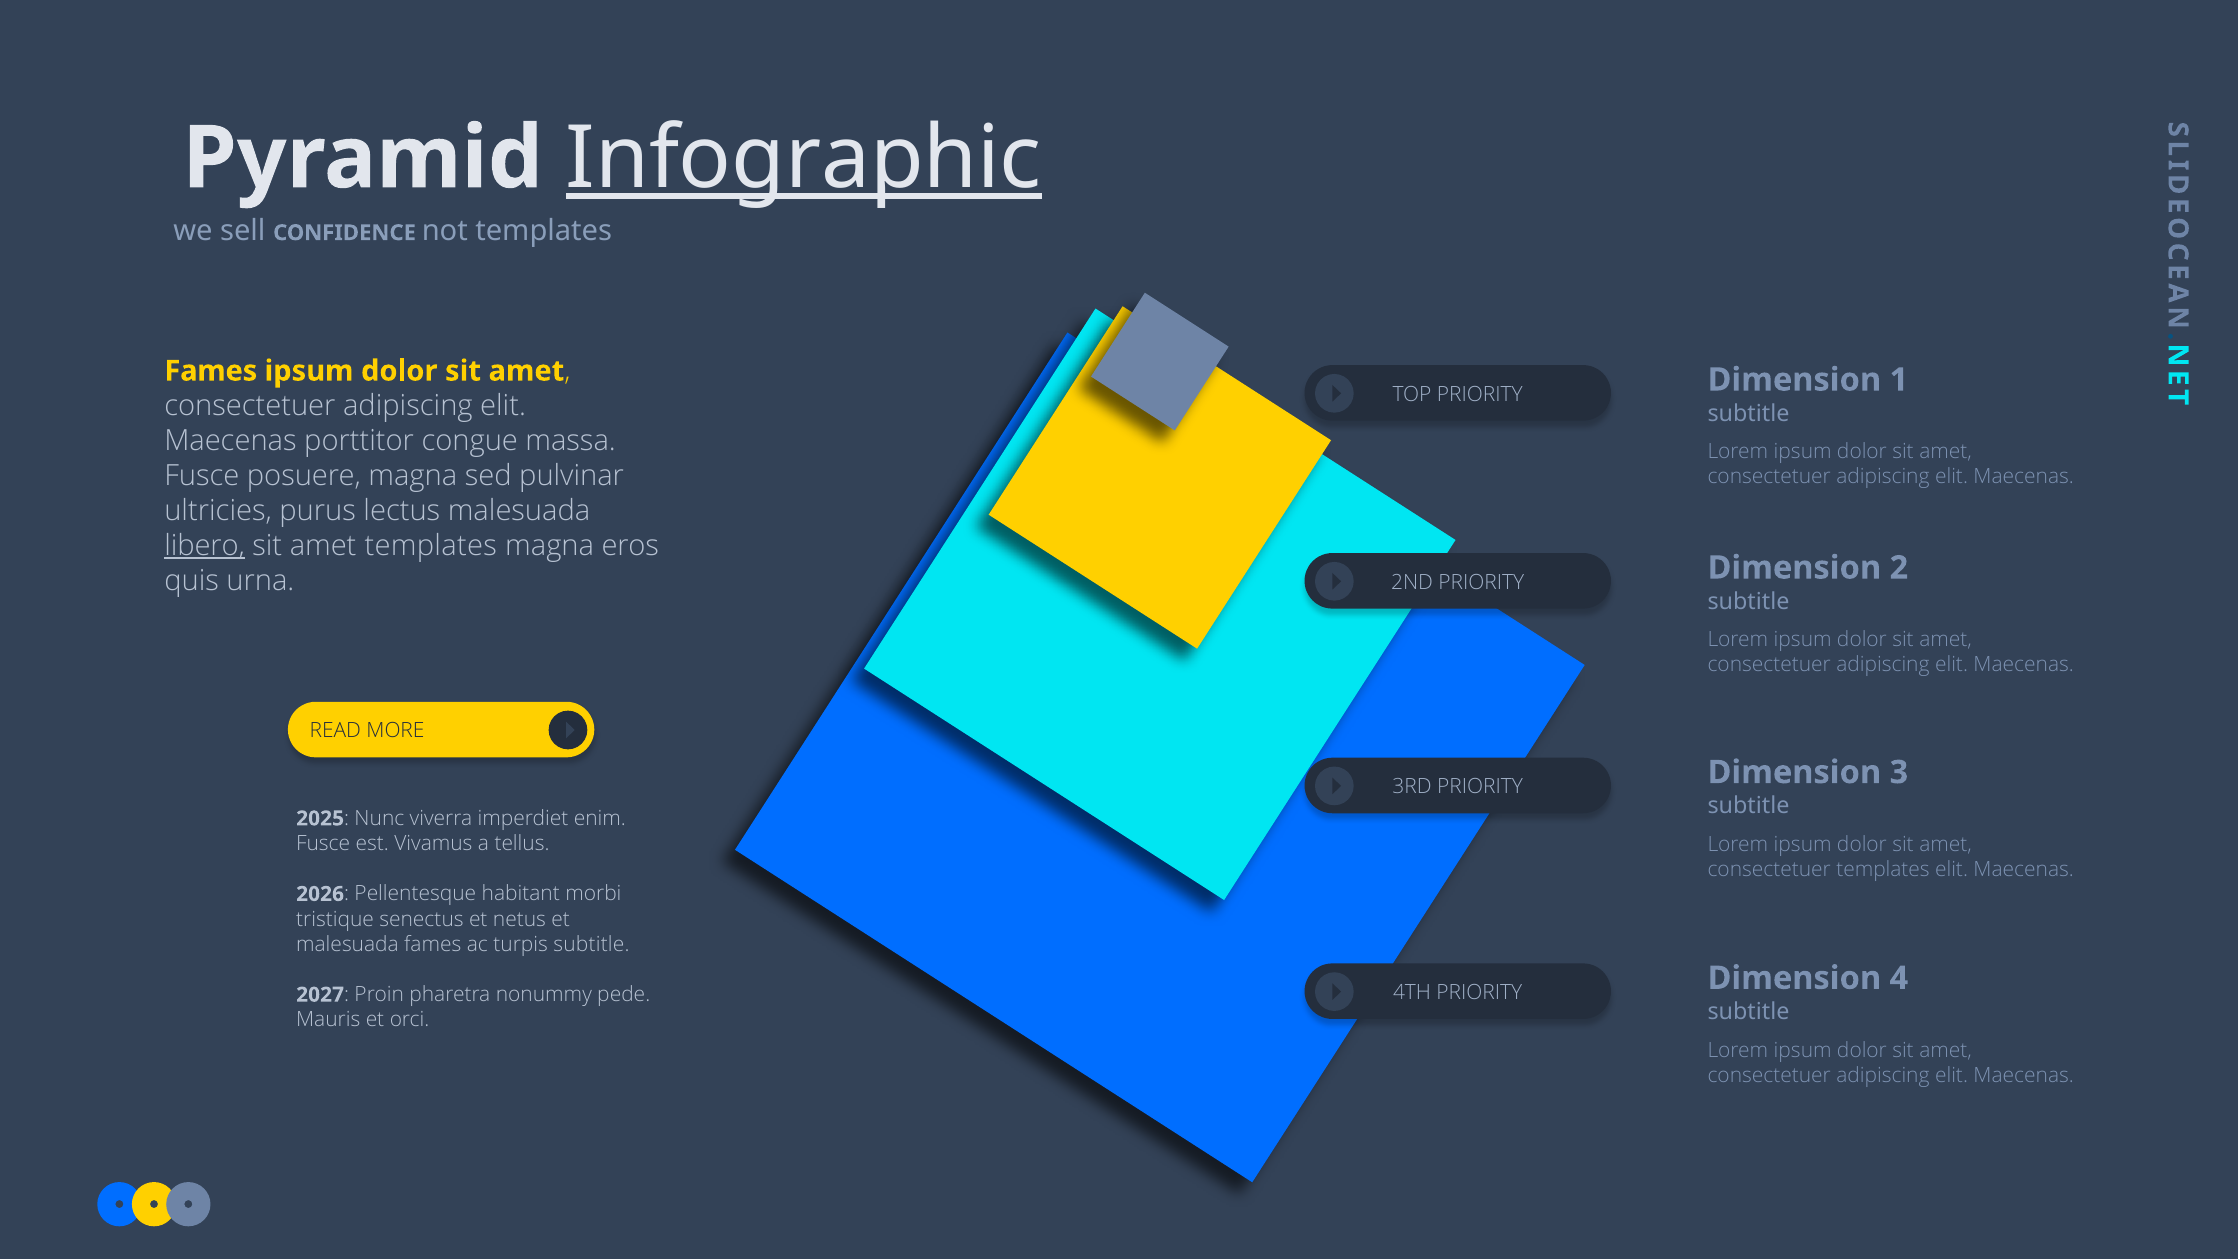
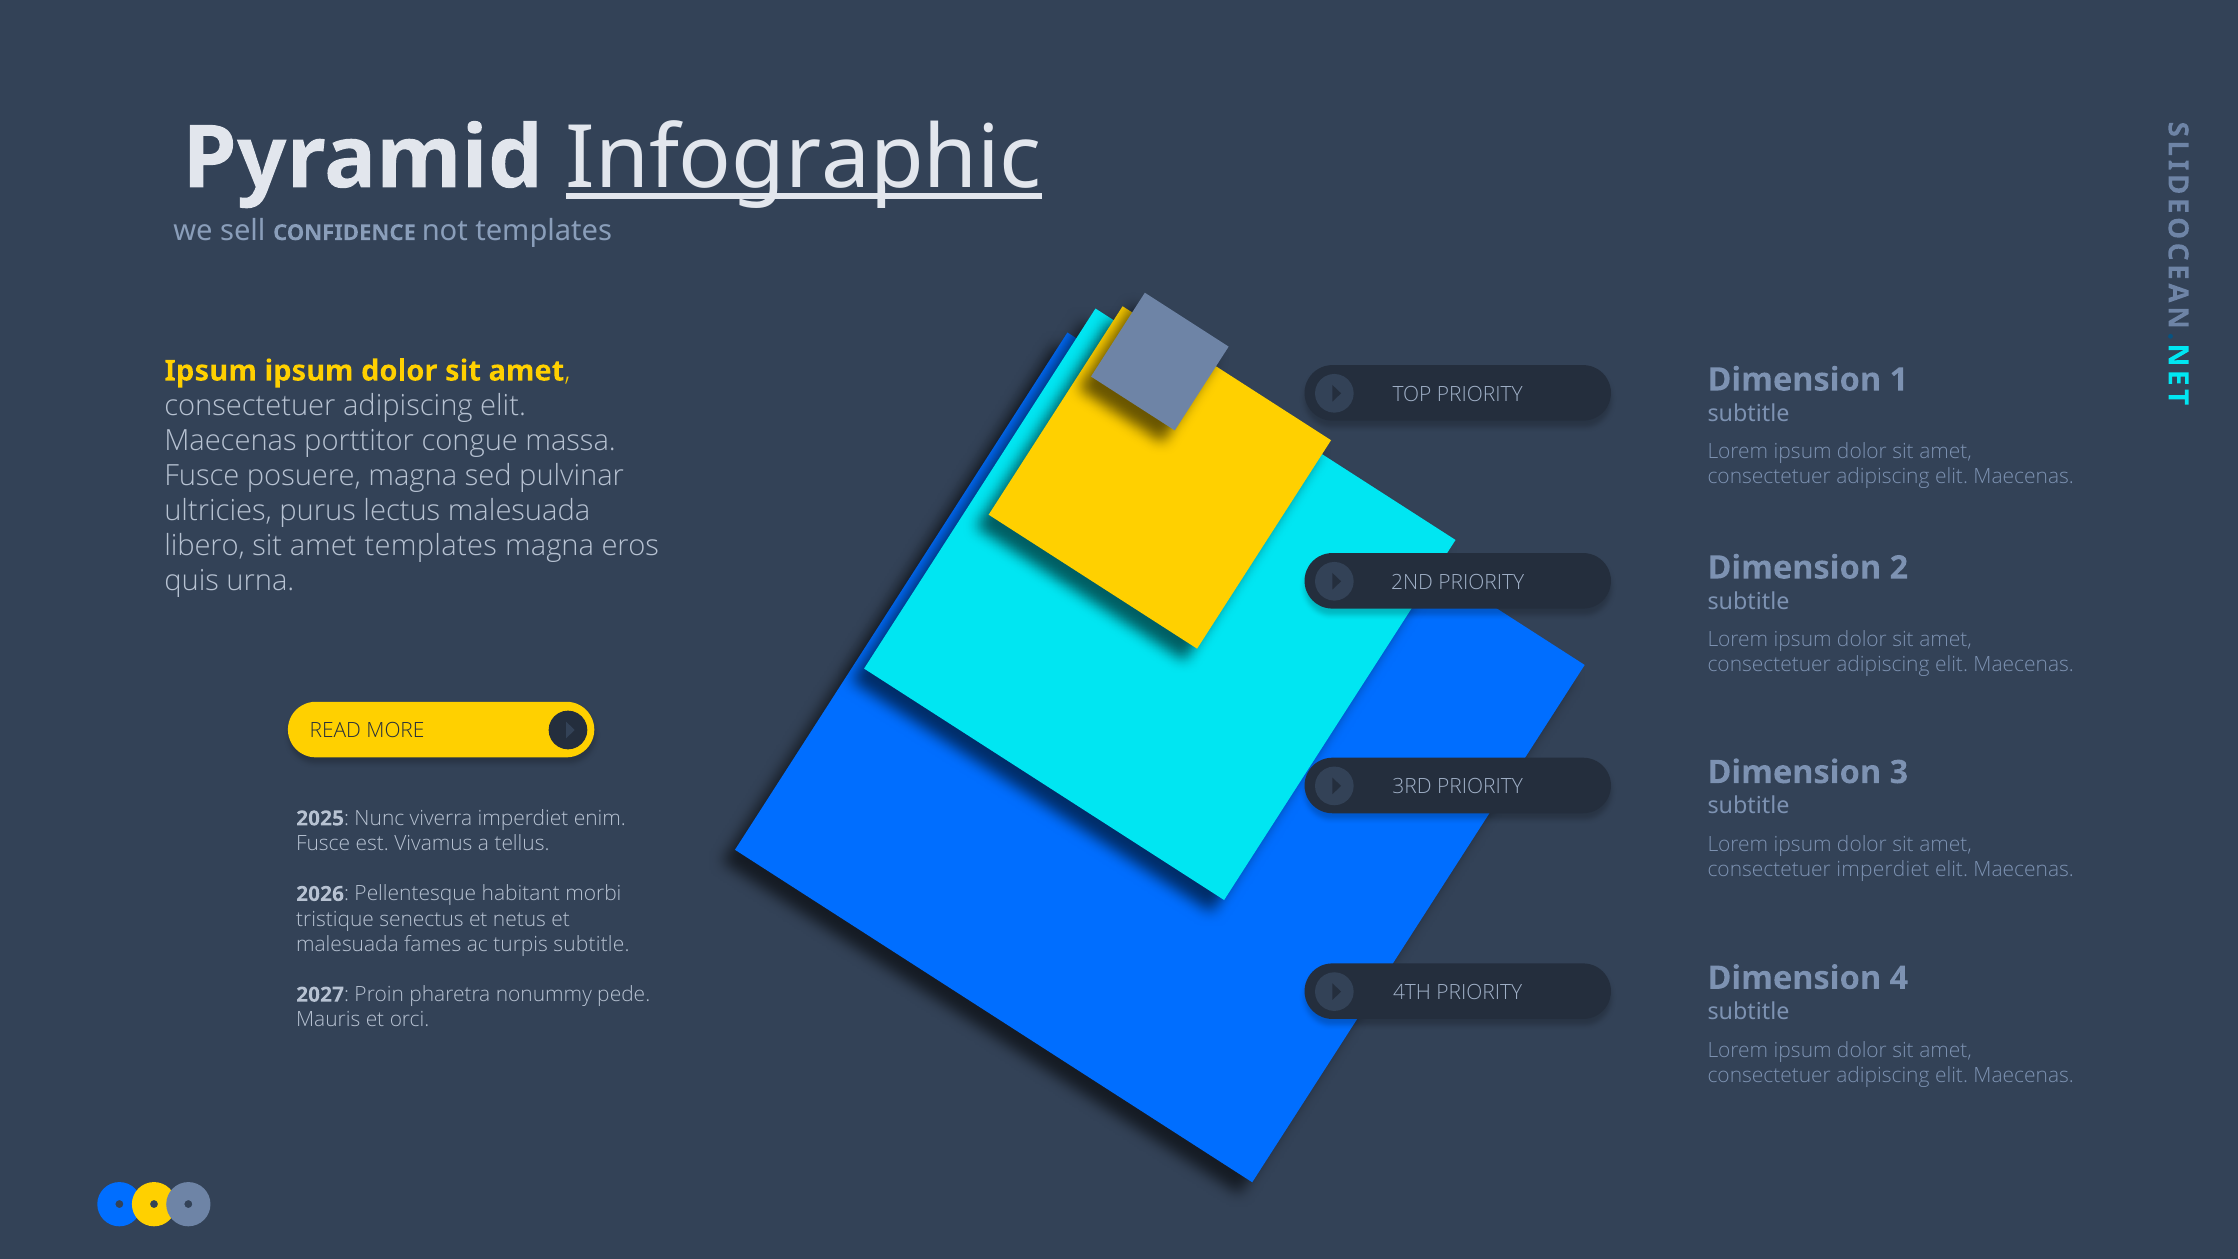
Fames: Fames -> Ipsum (211, 371)
libero underline: present -> none (205, 546)
consectetuer templates: templates -> imperdiet (1883, 870)
